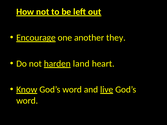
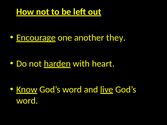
land: land -> with (81, 64)
